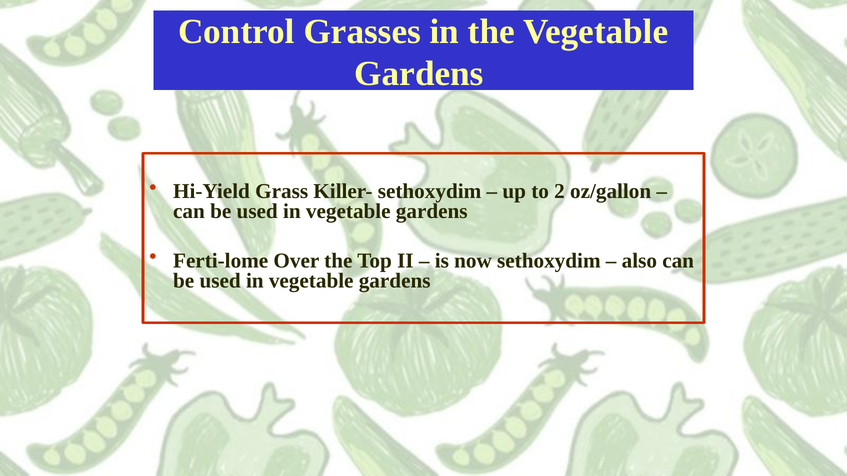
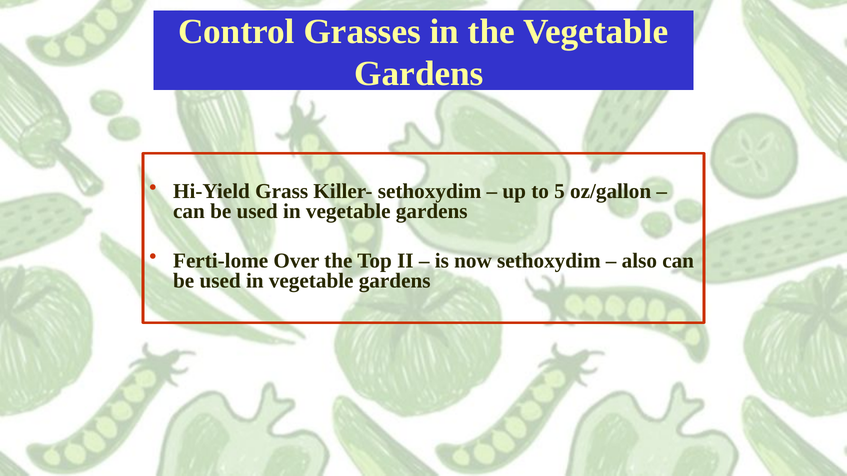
2: 2 -> 5 (559, 191)
